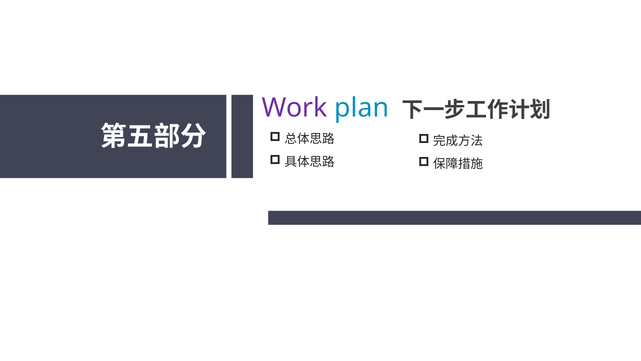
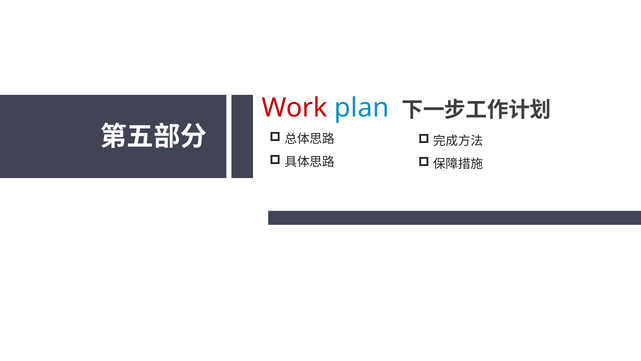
Work colour: purple -> red (295, 108)
